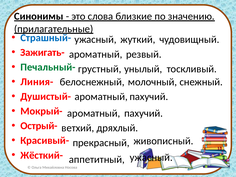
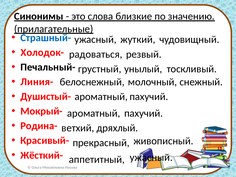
Зажигать-: Зажигать- -> Холодок- (42, 52)
ароматный: ароматный -> радоваться (96, 54)
Печальный- colour: green -> black (48, 67)
Острый-: Острый- -> Родина- (39, 126)
